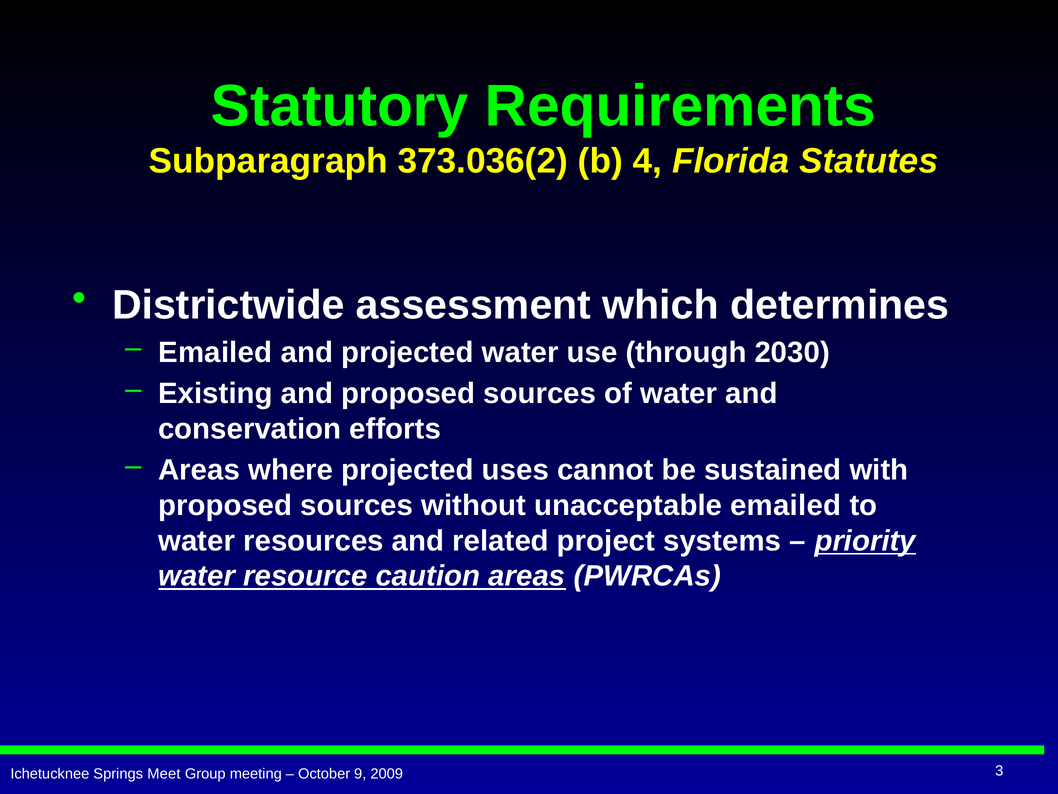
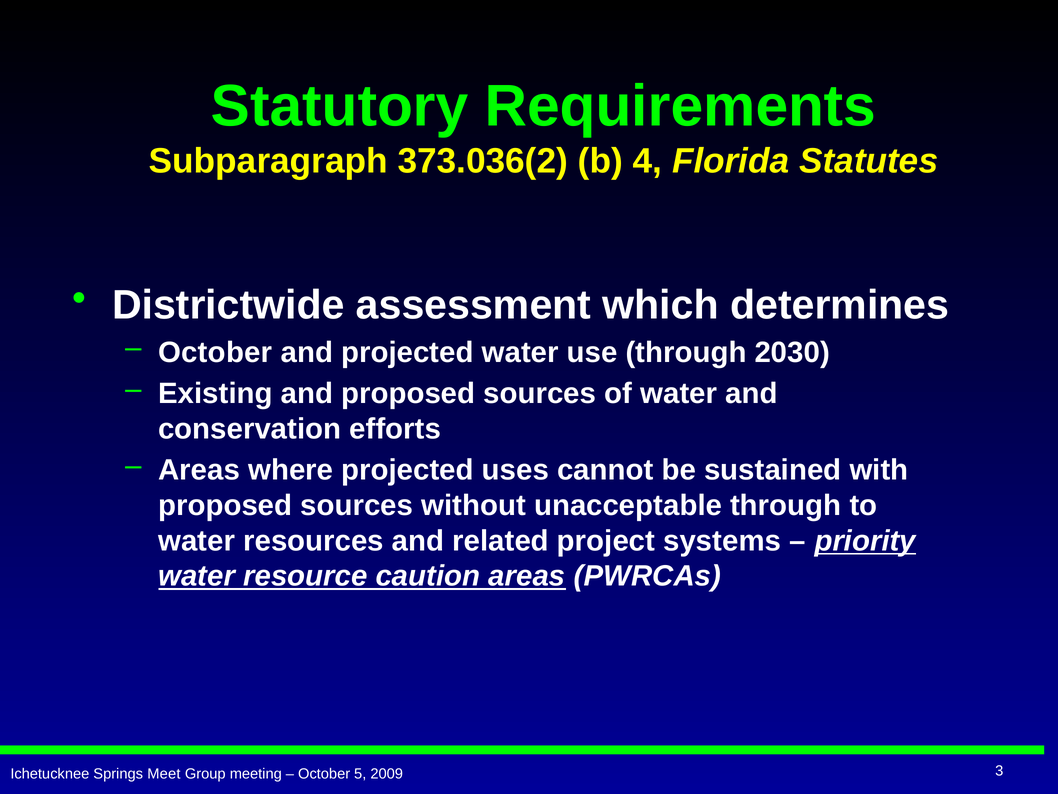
Emailed: Emailed -> October (215, 352)
unacceptable emailed: emailed -> through (786, 505)
9: 9 -> 5 (360, 773)
